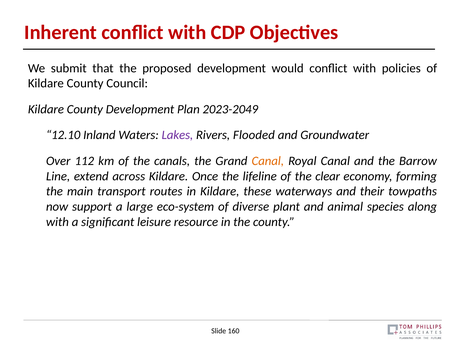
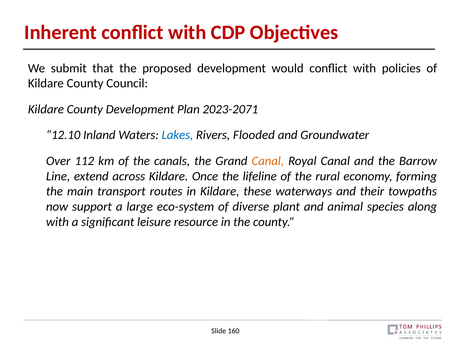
2023-2049: 2023-2049 -> 2023-2071 (230, 109)
Lakes colour: purple -> blue (177, 135)
clear: clear -> rural (328, 176)
